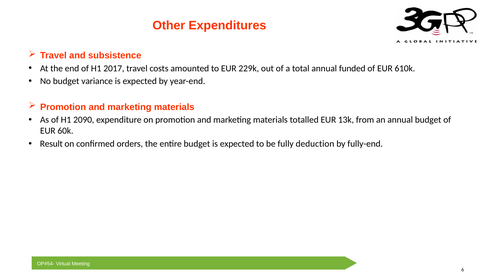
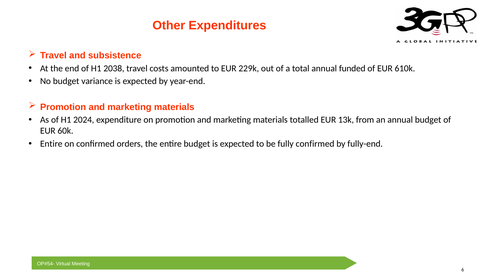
2017: 2017 -> 2038 (114, 68)
2090: 2090 -> 2024 (84, 120)
Result: Result -> Entire (51, 144)
fully deduction: deduction -> confirmed (315, 144)
